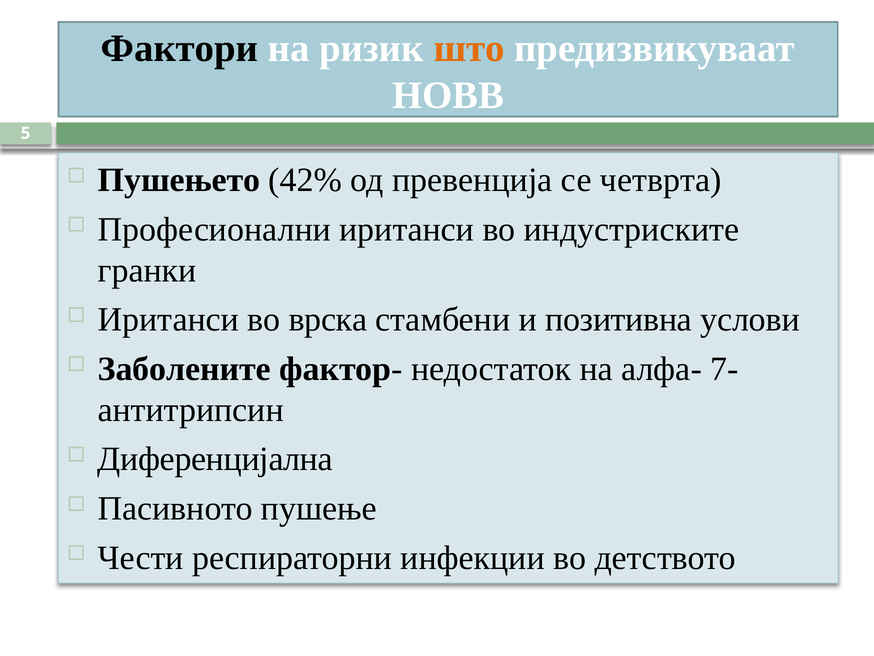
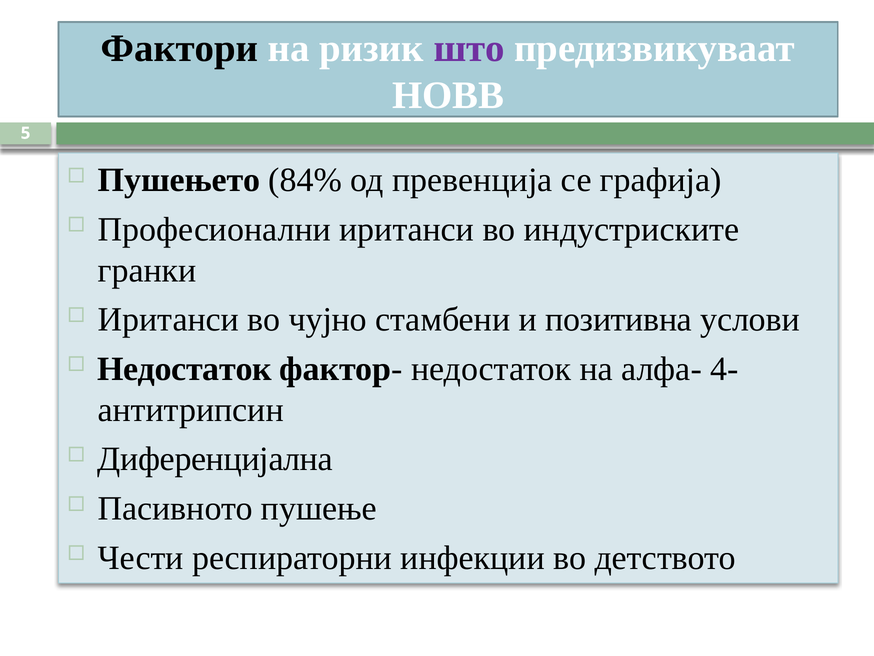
што colour: orange -> purple (469, 49)
42%: 42% -> 84% (305, 180)
четврта: четврта -> графија (661, 180)
врска: врска -> чујно (328, 319)
Заболените: Заболените -> Недостаток (184, 369)
7-: 7- -> 4- (724, 369)
